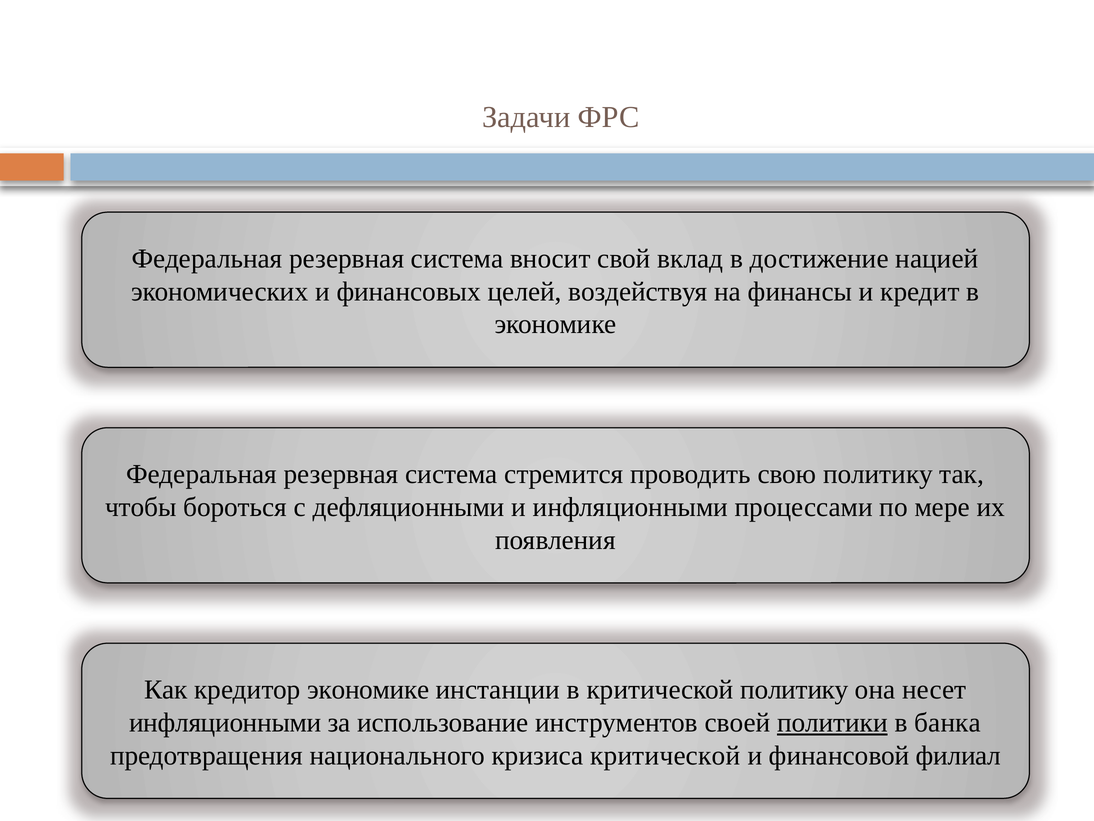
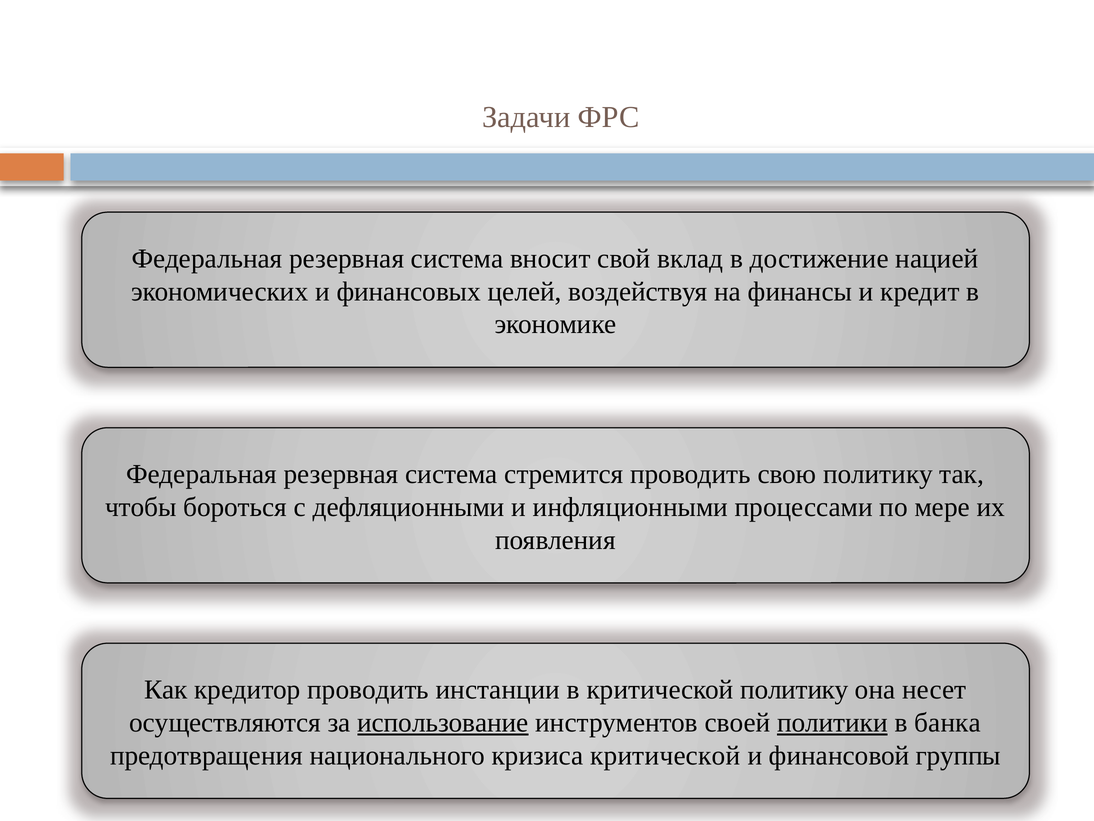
кредитор экономике: экономике -> проводить (368, 689)
инфляционными: инфляционными -> осуществляются (225, 722)
использование underline: none -> present (443, 722)
филиал: филиал -> группы (958, 755)
